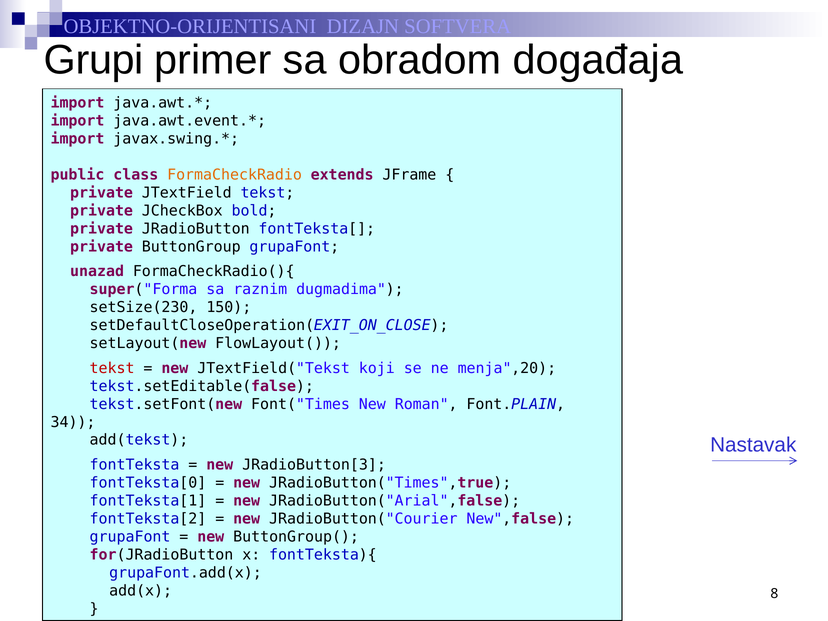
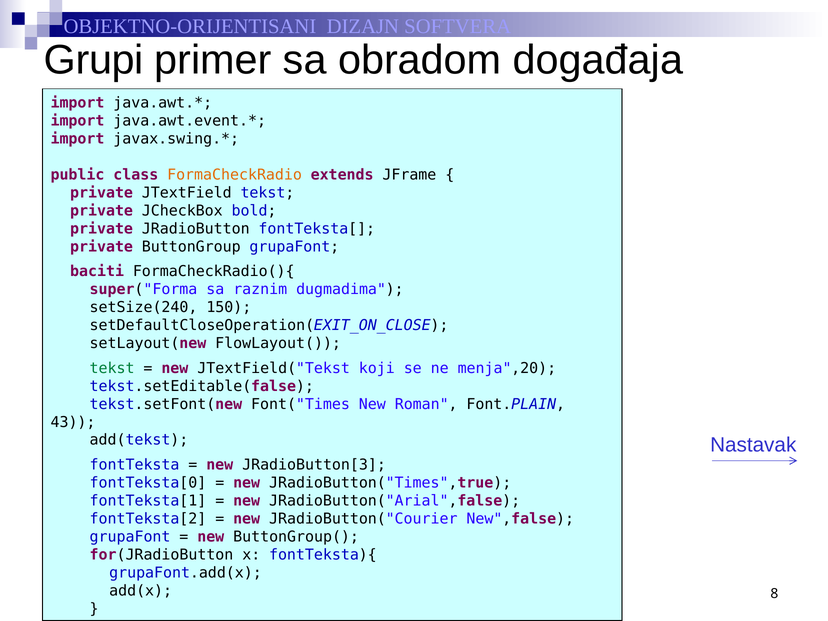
unazad: unazad -> baciti (97, 271)
setSize(230: setSize(230 -> setSize(240 (144, 307)
tekst colour: red -> green (112, 368)
34: 34 -> 43 (73, 422)
